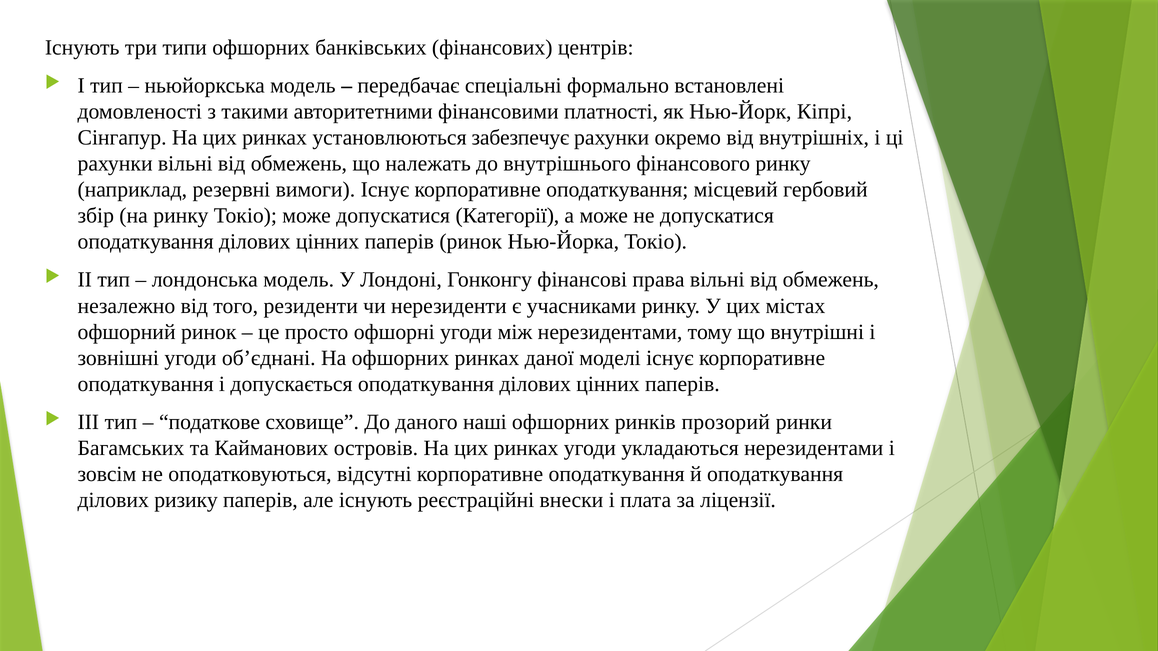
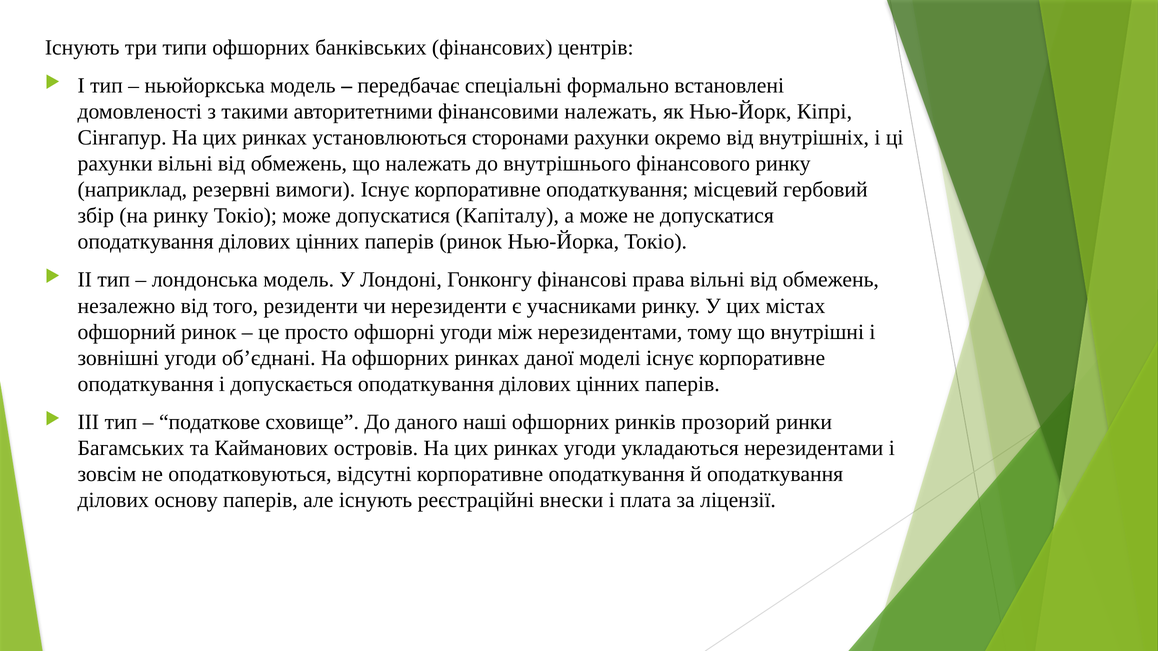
фінансовими платності: платності -> належать (611, 112)
забезпечує: забезпечує -> сторонами (520, 138)
Категорії: Категорії -> Капіталу (507, 216)
ризику: ризику -> основу (186, 500)
